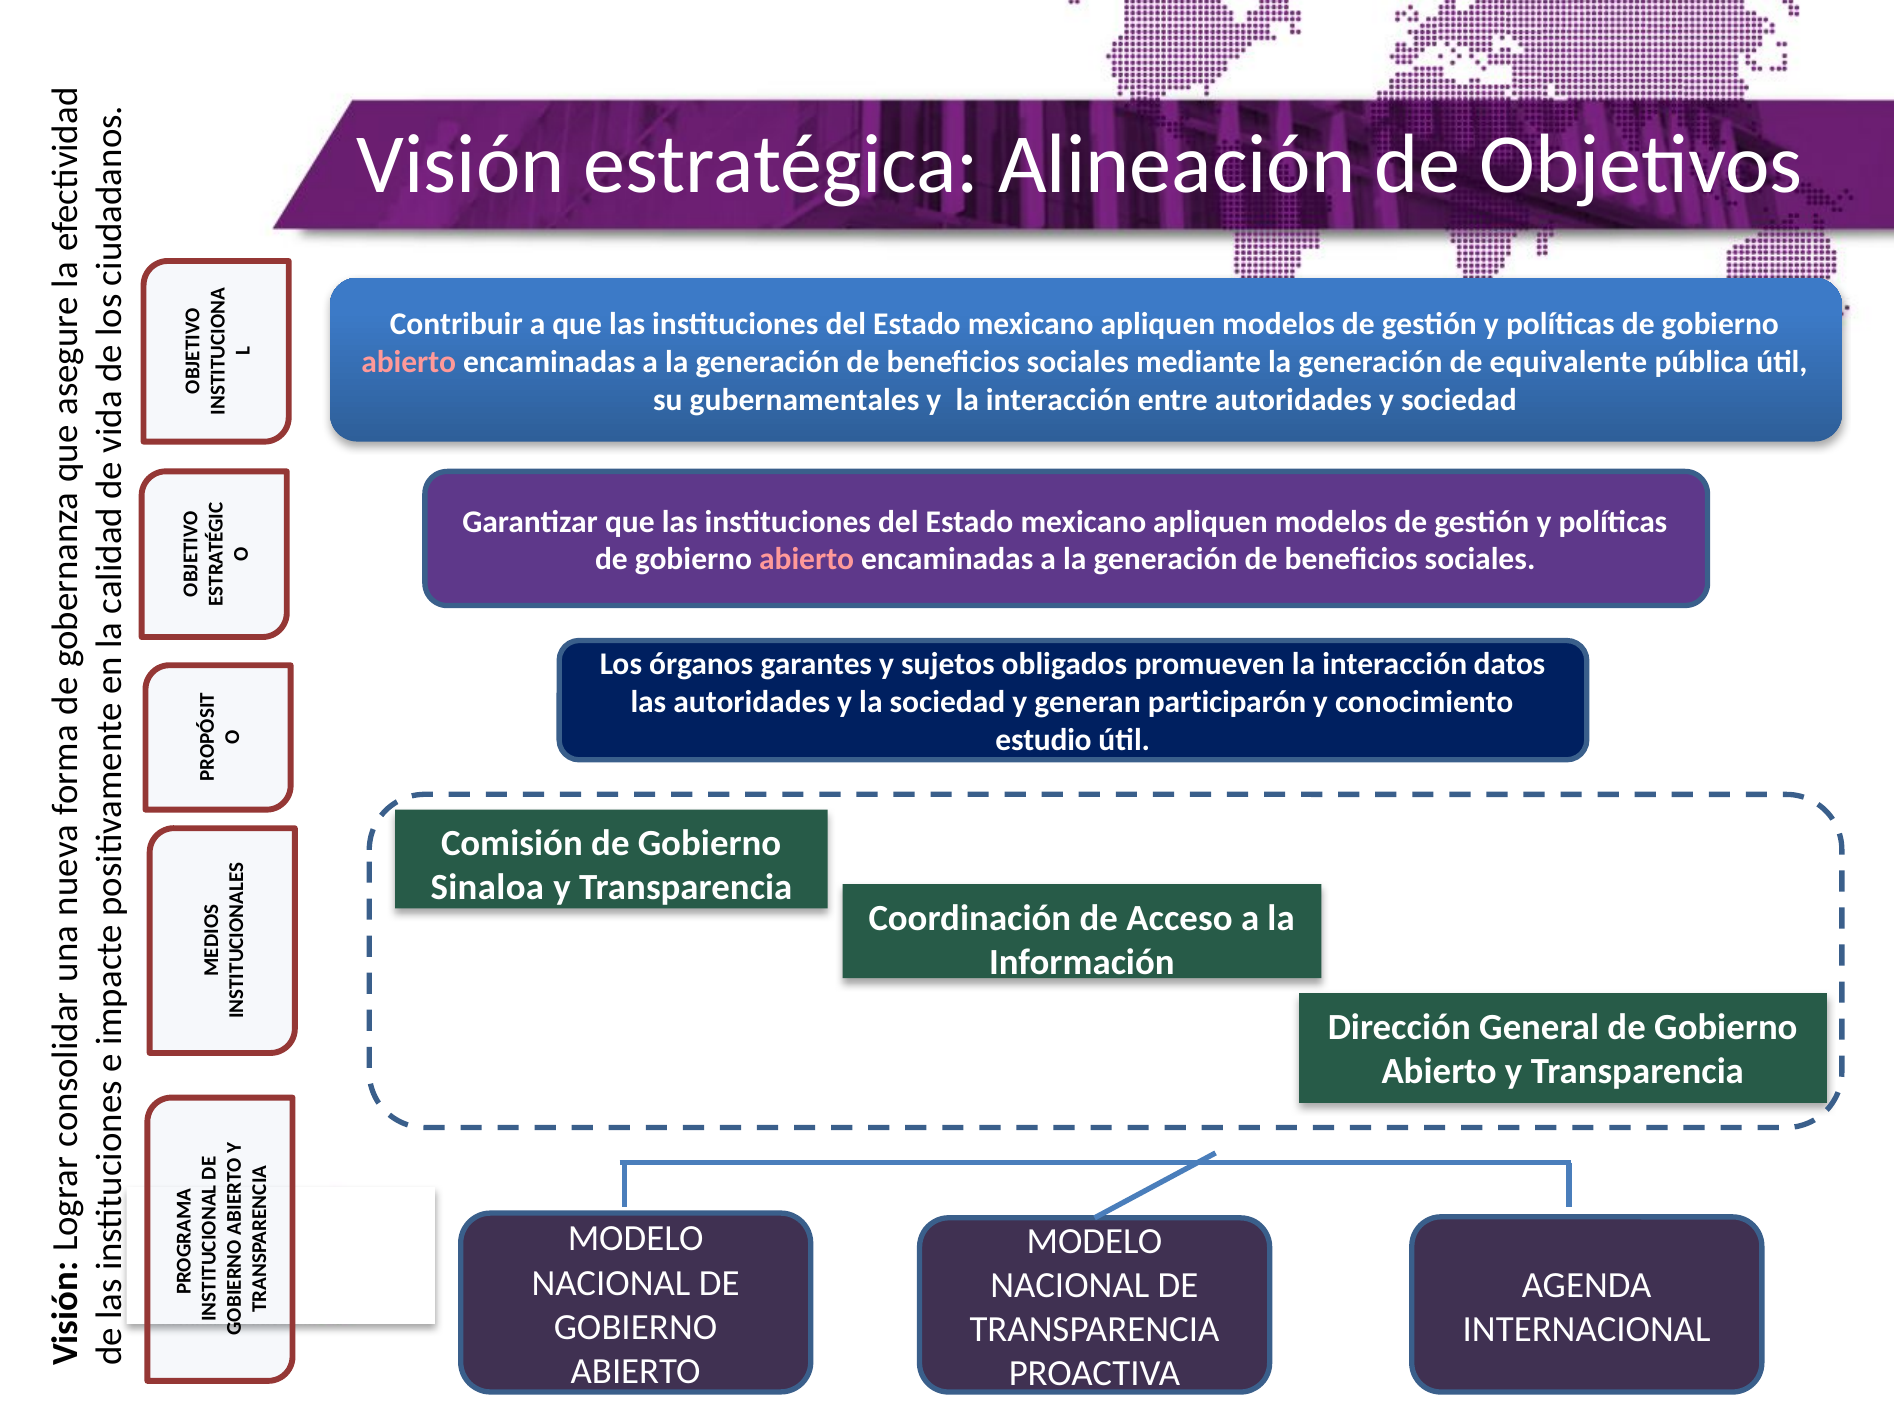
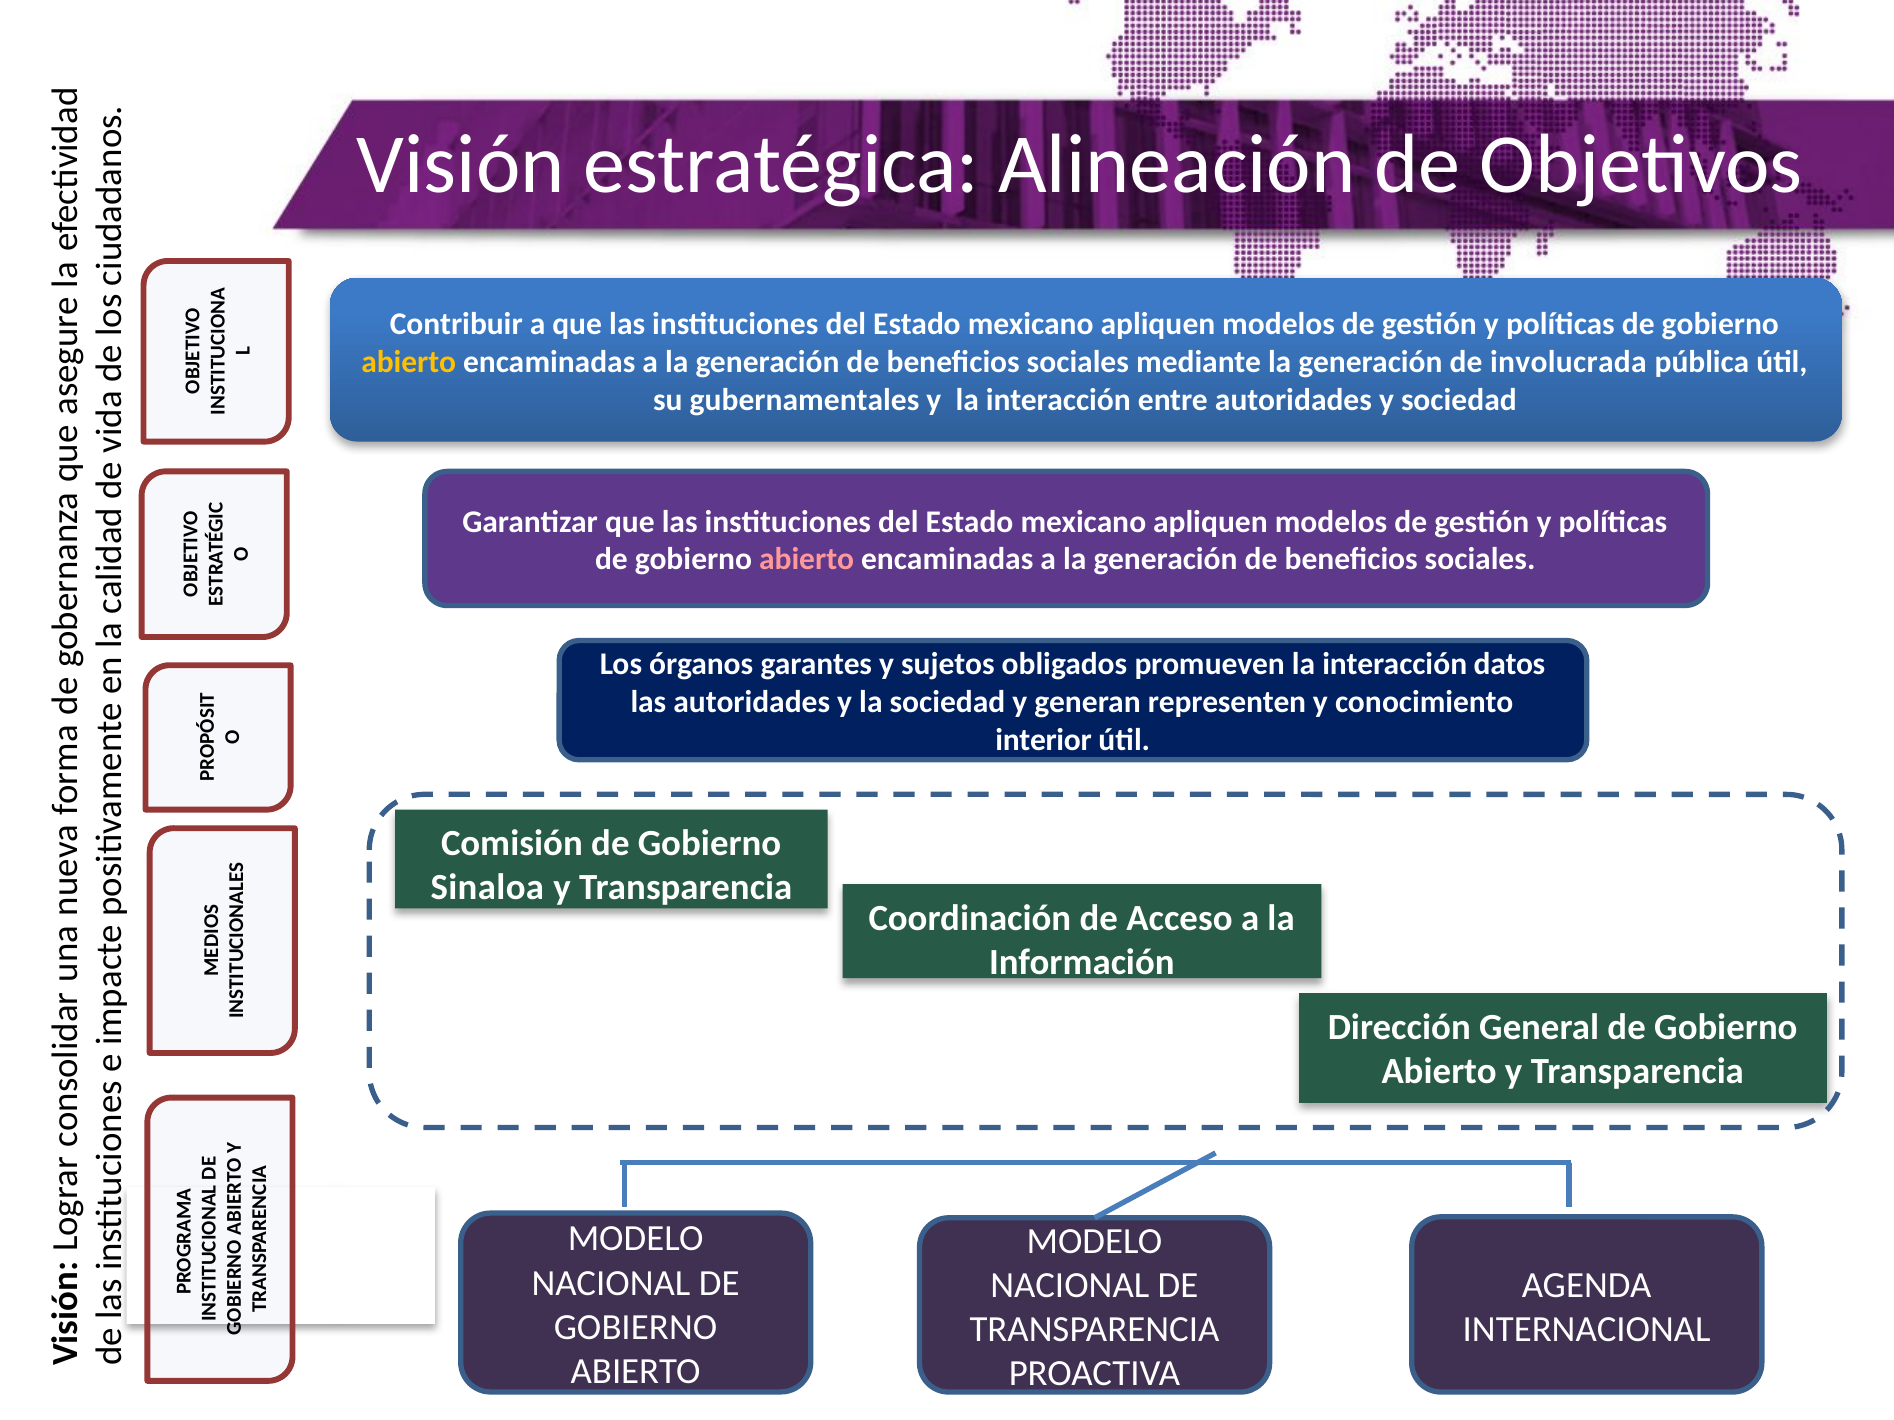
abierto colour: pink -> yellow (409, 362)
equivalente: equivalente -> involucrada (1568, 362)
participarón: participarón -> representen (1227, 703)
estudio: estudio -> interior (1044, 740)
